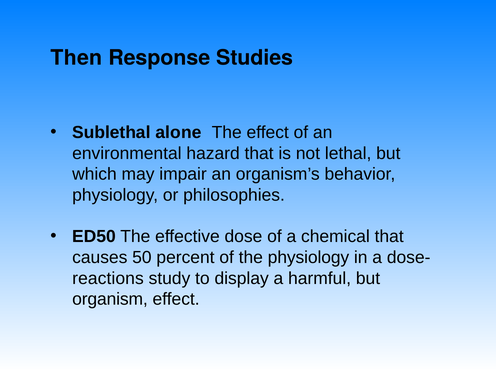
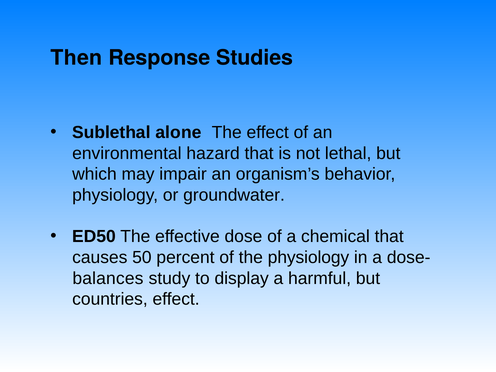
philosophies: philosophies -> groundwater (234, 195)
reactions: reactions -> balances (108, 278)
organism: organism -> countries (110, 299)
